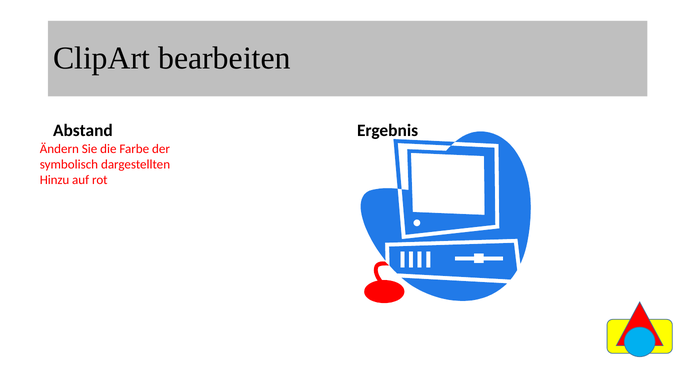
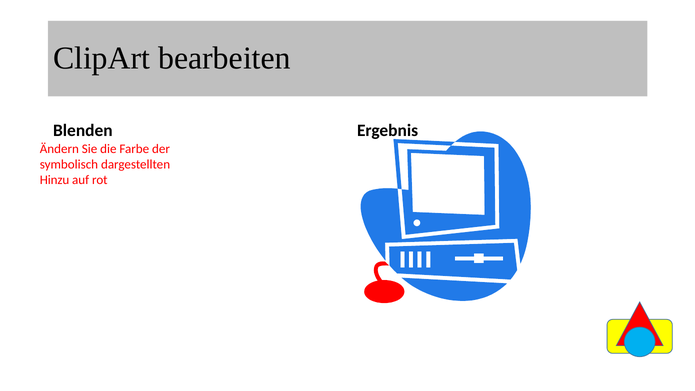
Abstand: Abstand -> Blenden (83, 131)
